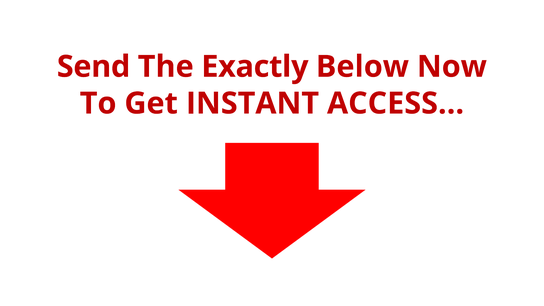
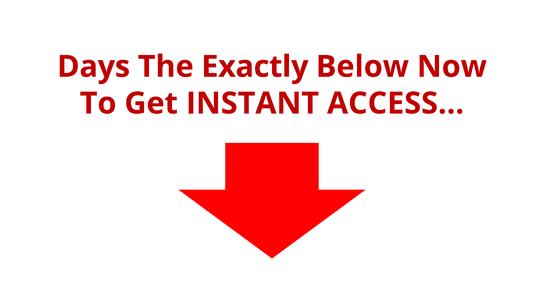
Send: Send -> Days (94, 67)
